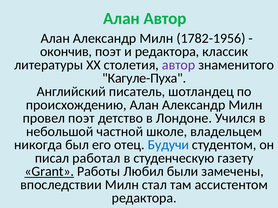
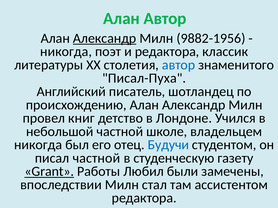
Александр underline: none -> present (105, 38)
1782-1956: 1782-1956 -> 9882-1956 (211, 38)
окончив: окончив -> никогда (66, 52)
автор colour: purple -> blue (179, 65)
Кагуле-Пуха: Кагуле-Пуха -> Писал-Пуха (144, 78)
провел поэт: поэт -> книг (81, 118)
писал работал: работал -> частной (96, 158)
